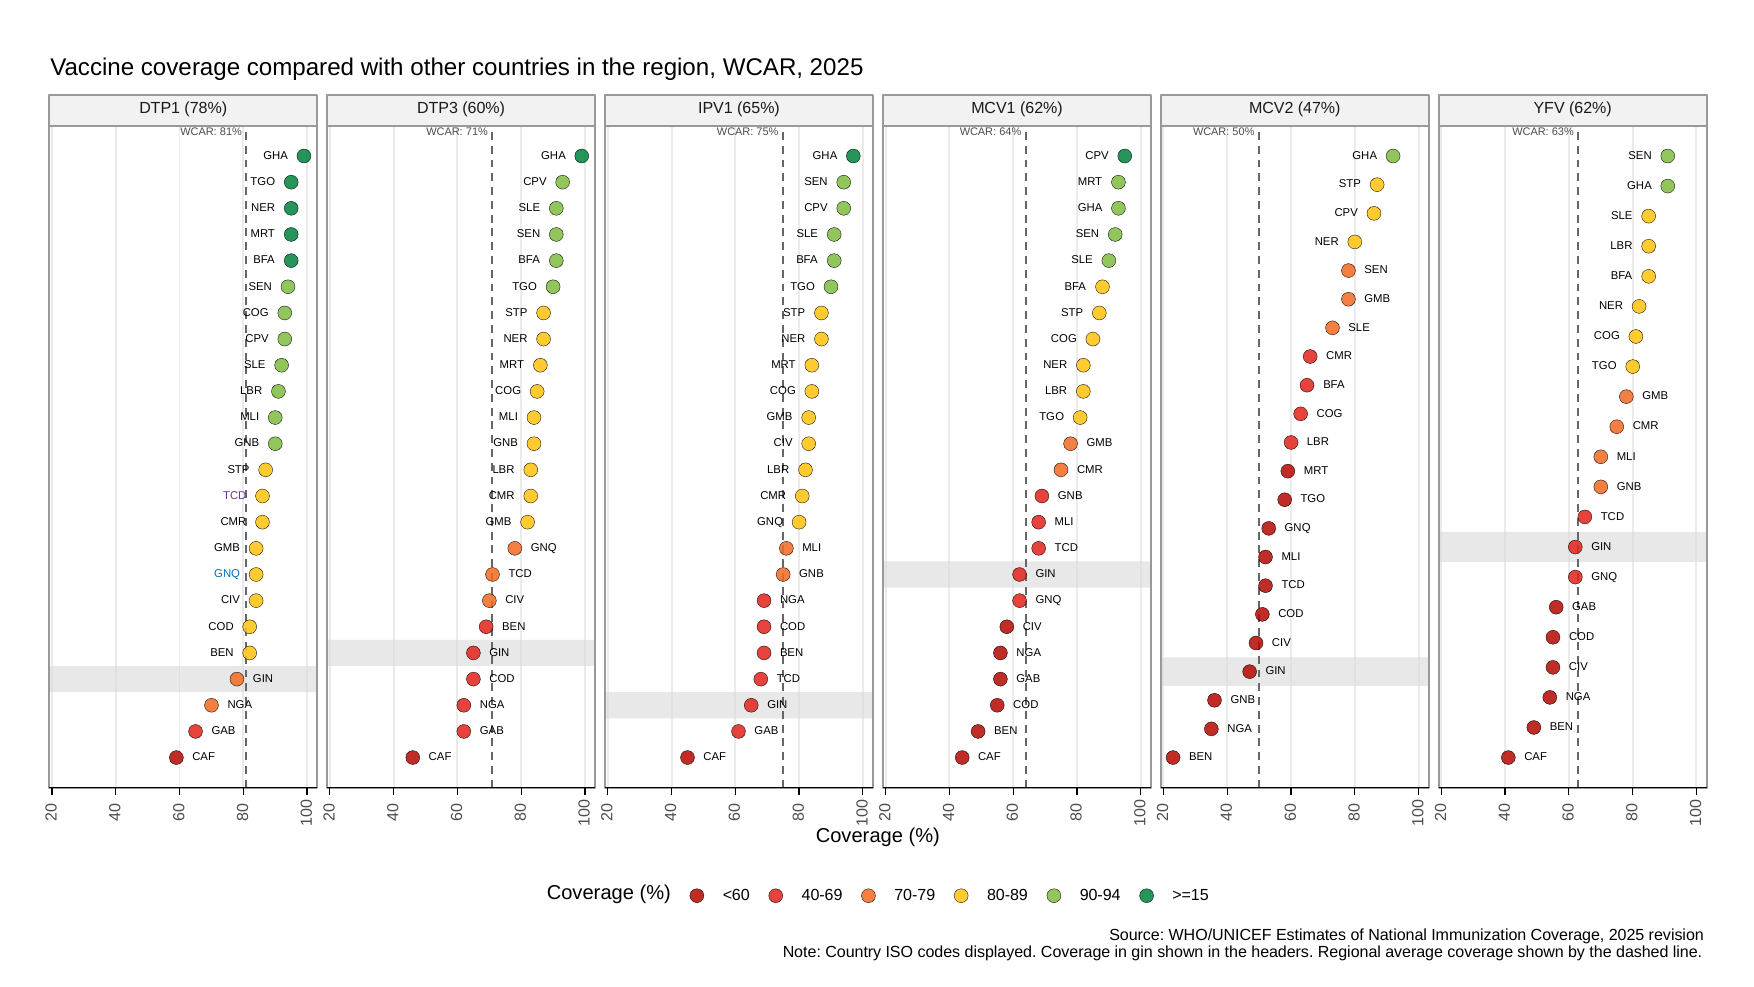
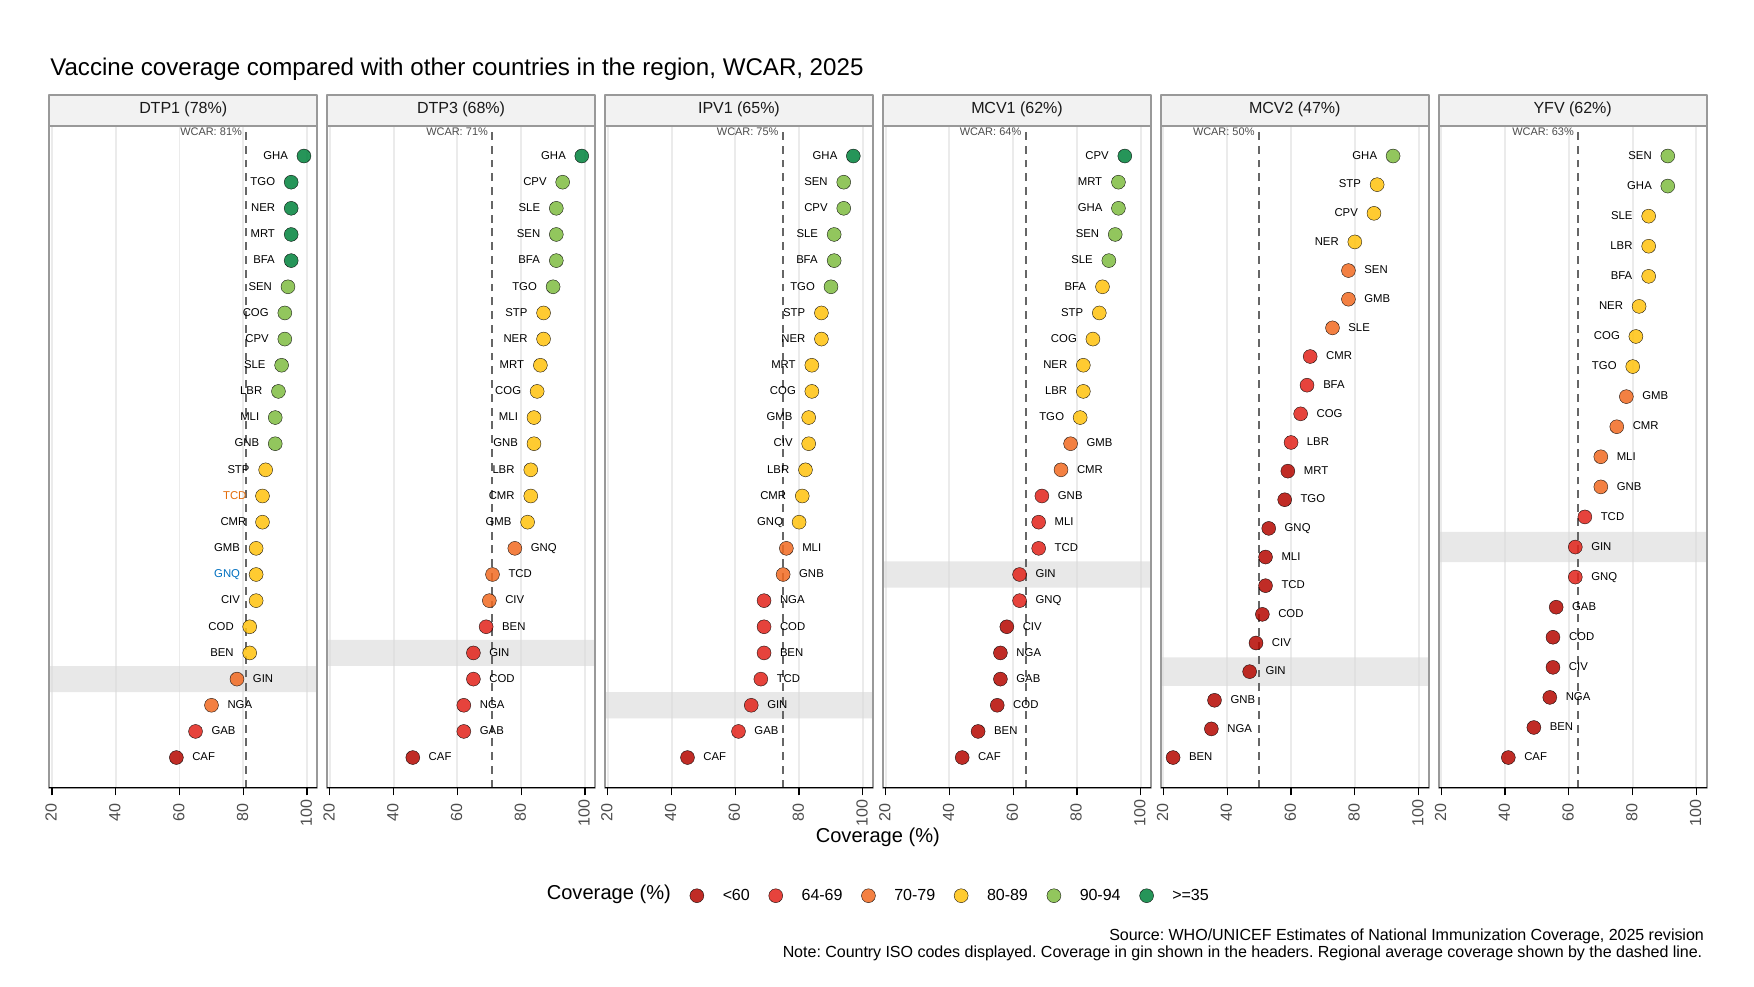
60%: 60% -> 68% (484, 108)
TCD colour: purple -> orange (235, 495)
40-69: 40-69 -> 64-69 (822, 895)
>=15: >=15 -> >=35 (1191, 895)
